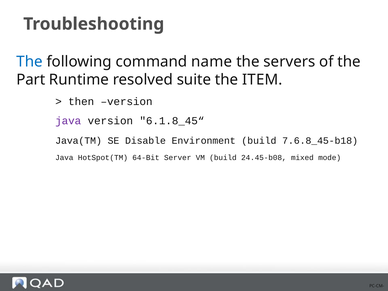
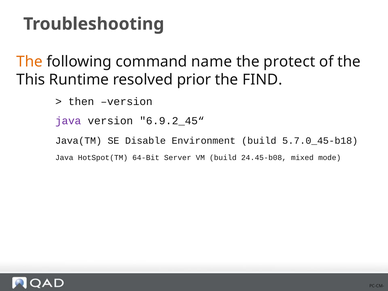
The colour: blue -> orange (30, 62)
servers: servers -> protect (289, 62)
Part: Part -> This (31, 80)
suite: suite -> prior (194, 80)
ITEM: ITEM -> FIND (262, 80)
6.1.8_45“: 6.1.8_45“ -> 6.9.2_45“ (172, 121)
7.6.8_45-b18: 7.6.8_45-b18 -> 5.7.0_45-b18 (320, 141)
